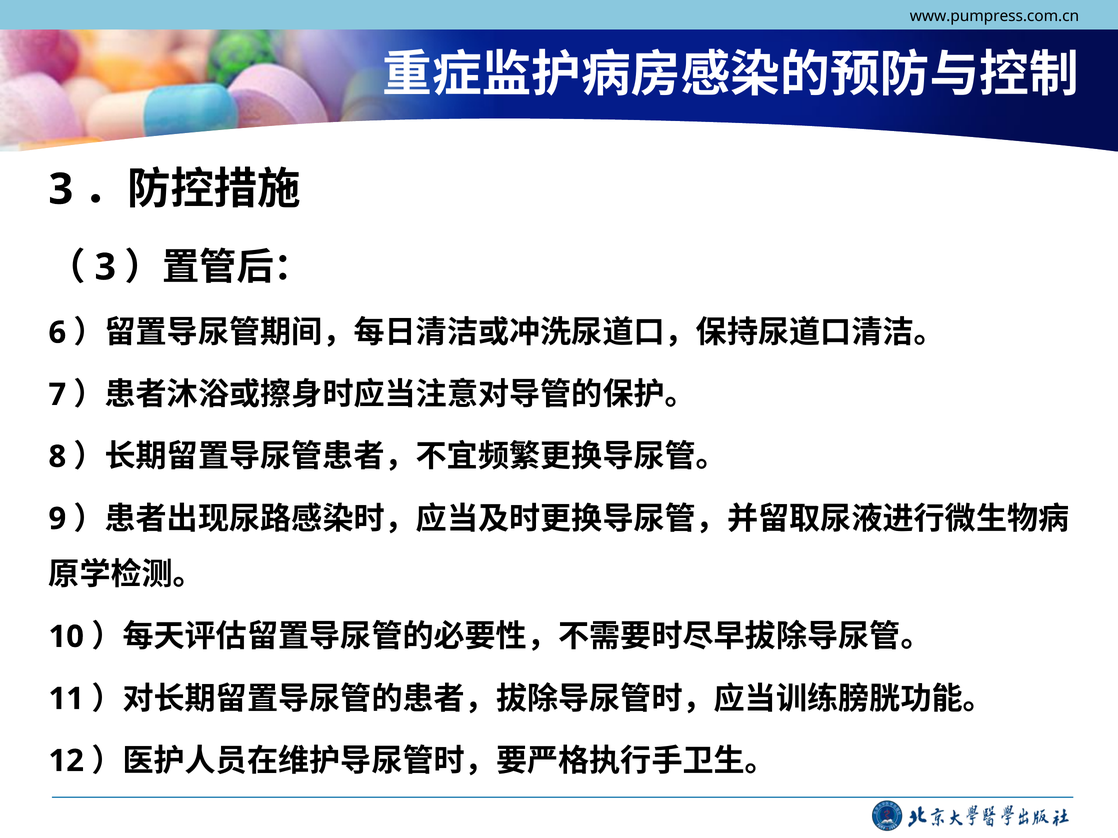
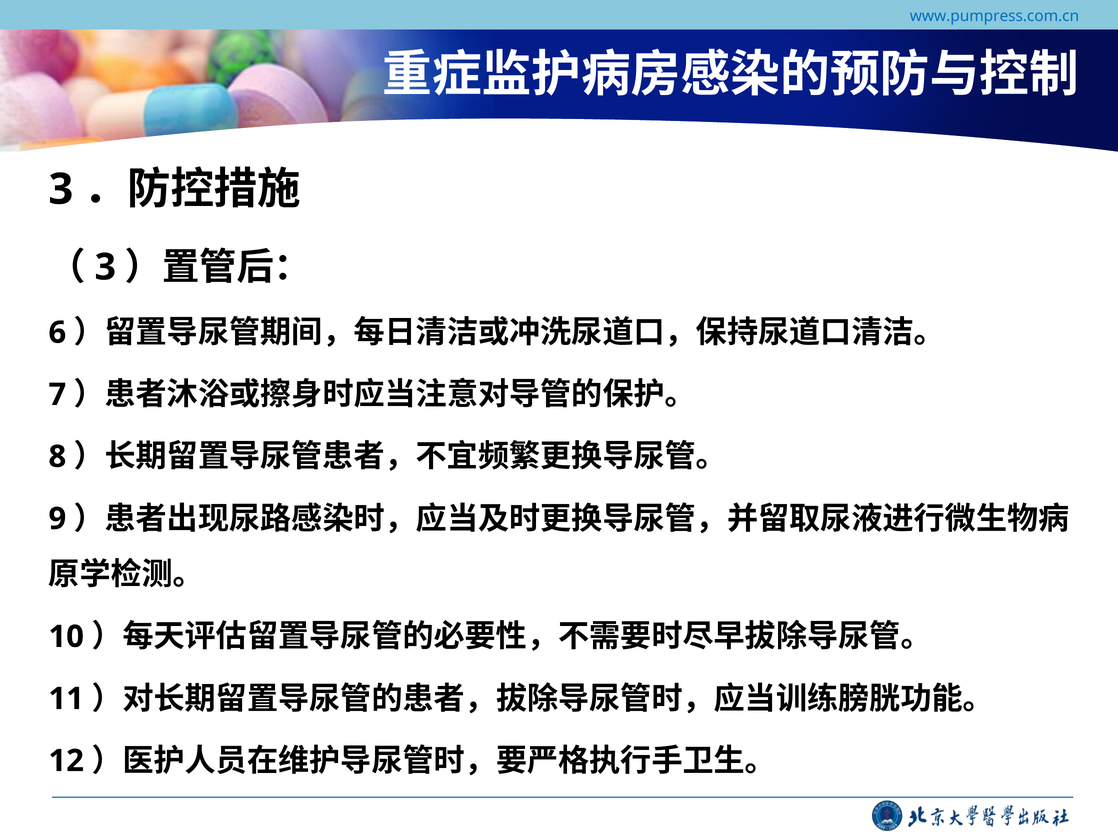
www.pumpress.com.cn colour: black -> blue (995, 16)
